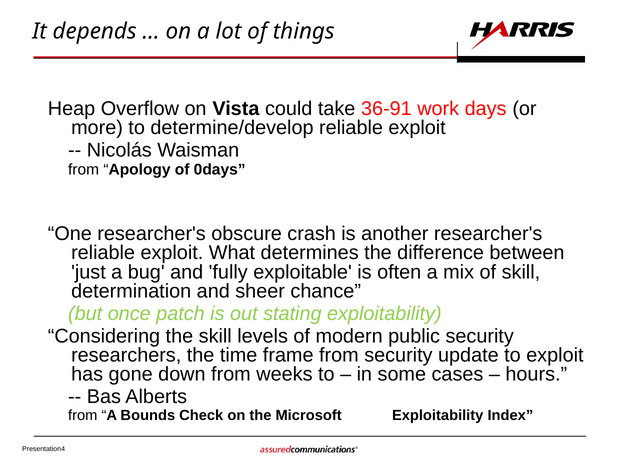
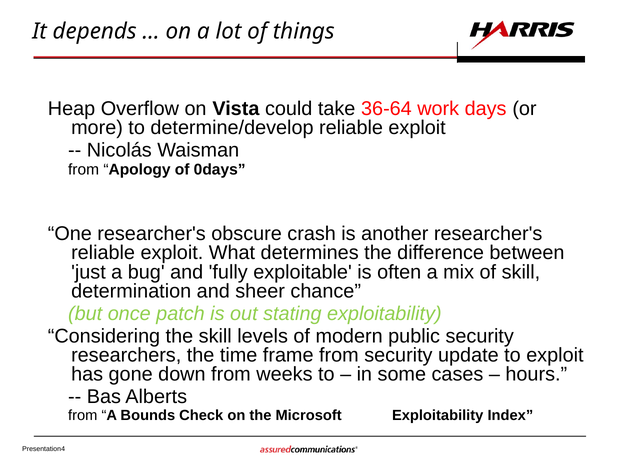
36-91: 36-91 -> 36-64 (386, 109)
